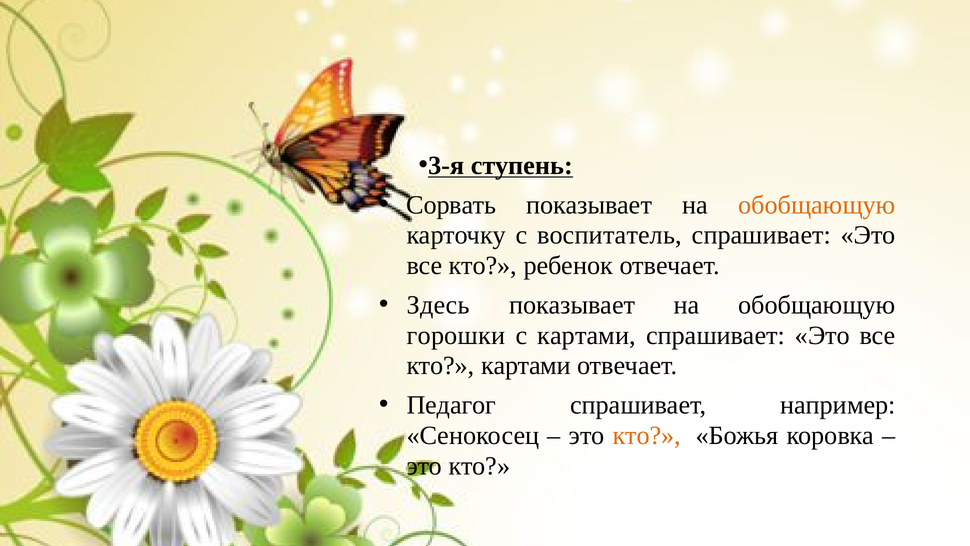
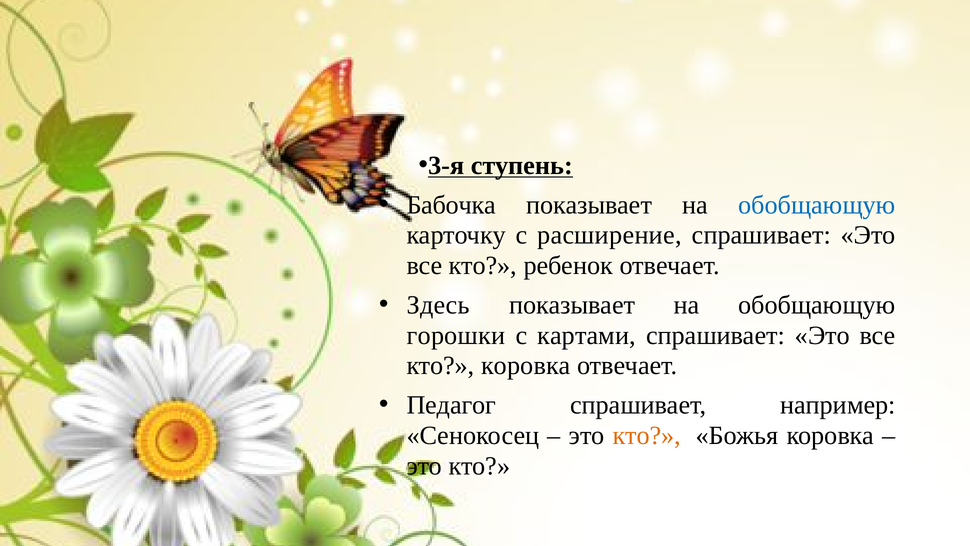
Сорвать: Сорвать -> Бабочка (451, 205)
обобщающую colour: orange -> blue (817, 205)
воспитатель: воспитатель -> расширение (609, 235)
кто картами: картами -> коровка (526, 365)
